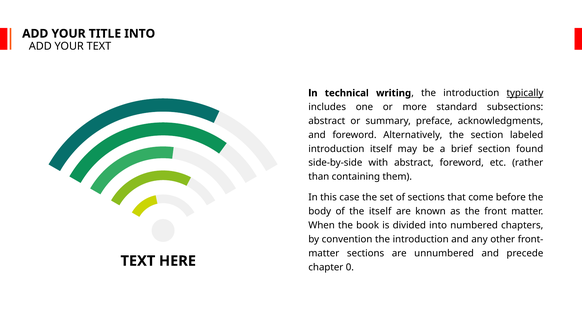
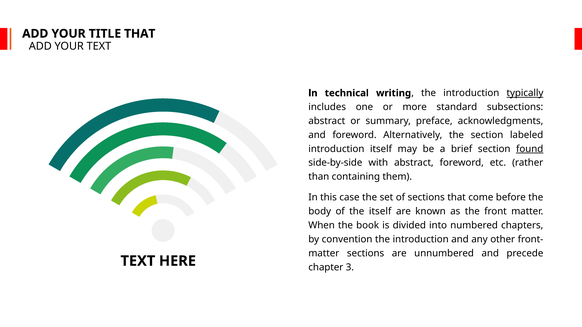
TITLE INTO: INTO -> THAT (140, 34)
found underline: none -> present (530, 149)
0: 0 -> 3 (350, 267)
